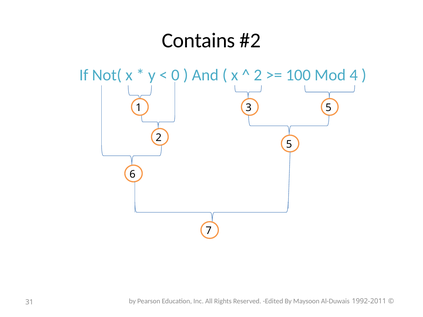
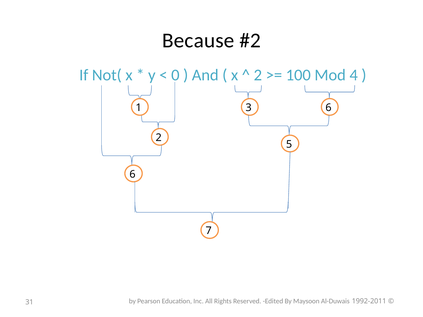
Contains: Contains -> Because (198, 41)
3 5: 5 -> 6 (329, 108)
